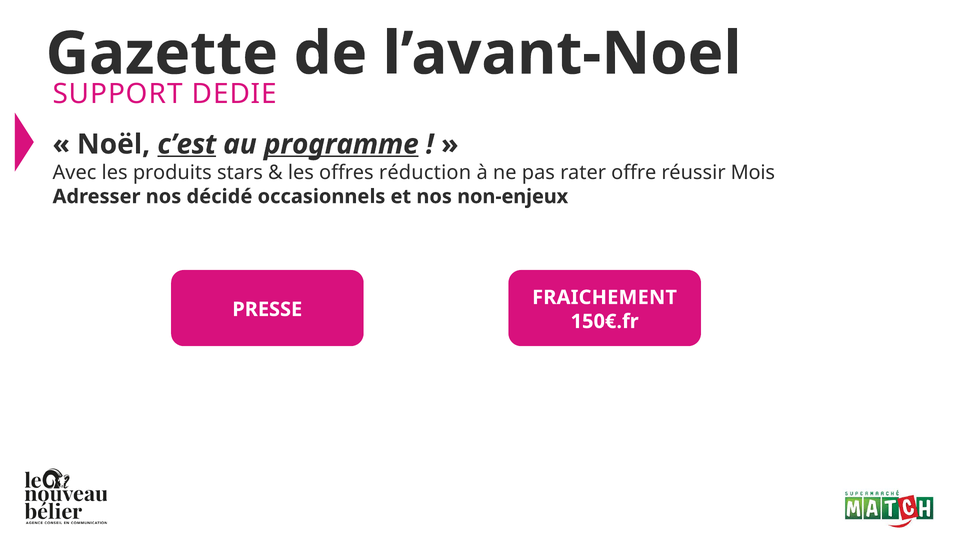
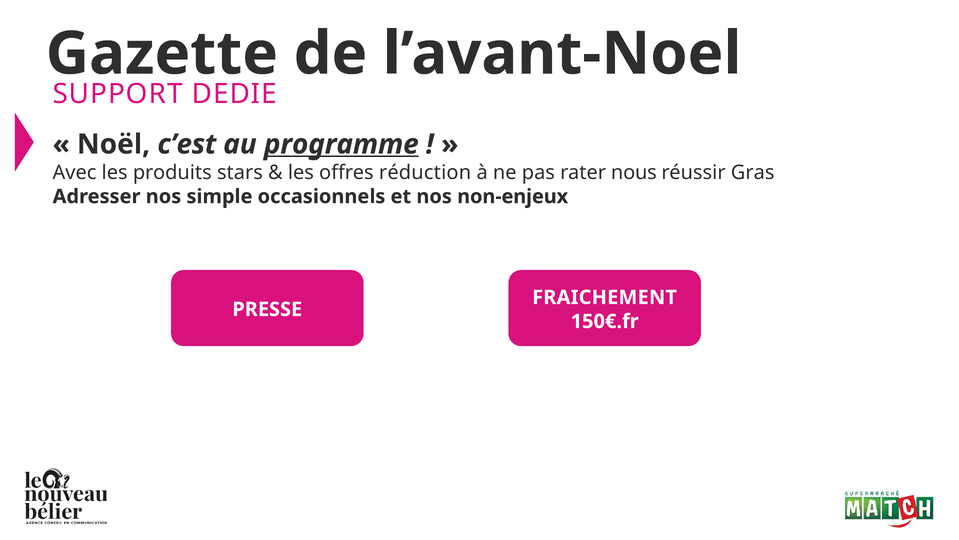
c’est underline: present -> none (187, 144)
offre: offre -> nous (634, 172)
Mois: Mois -> Gras (753, 172)
décidé: décidé -> simple (219, 196)
